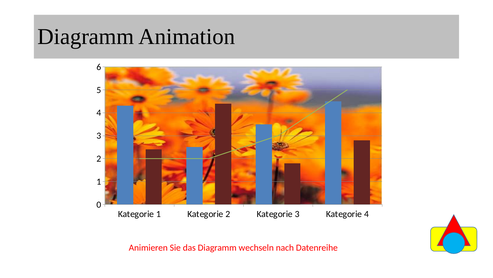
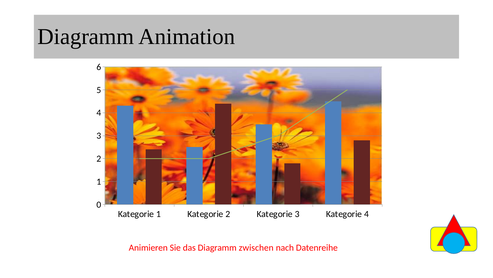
wechseln: wechseln -> zwischen (256, 247)
